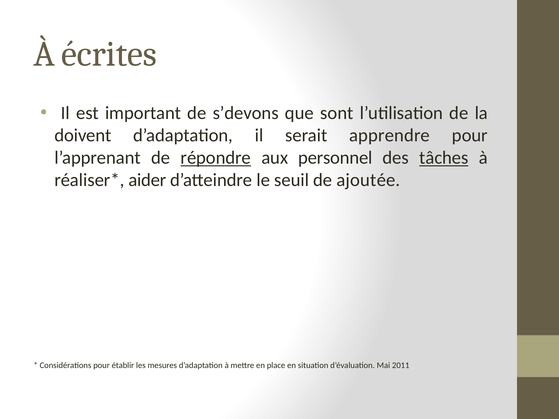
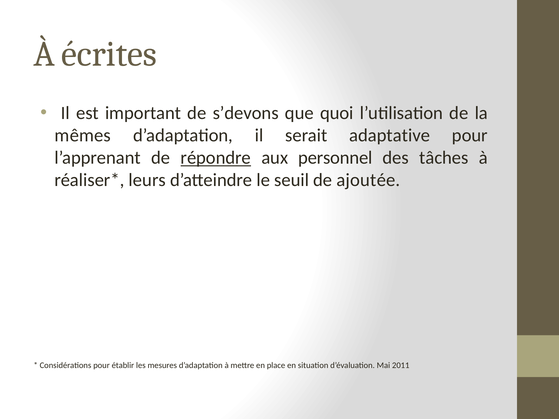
sont: sont -> quoi (337, 113)
doivent: doivent -> mêmes (83, 135)
apprendre: apprendre -> adaptative (390, 135)
tâches underline: present -> none (444, 158)
aider: aider -> leurs (147, 180)
